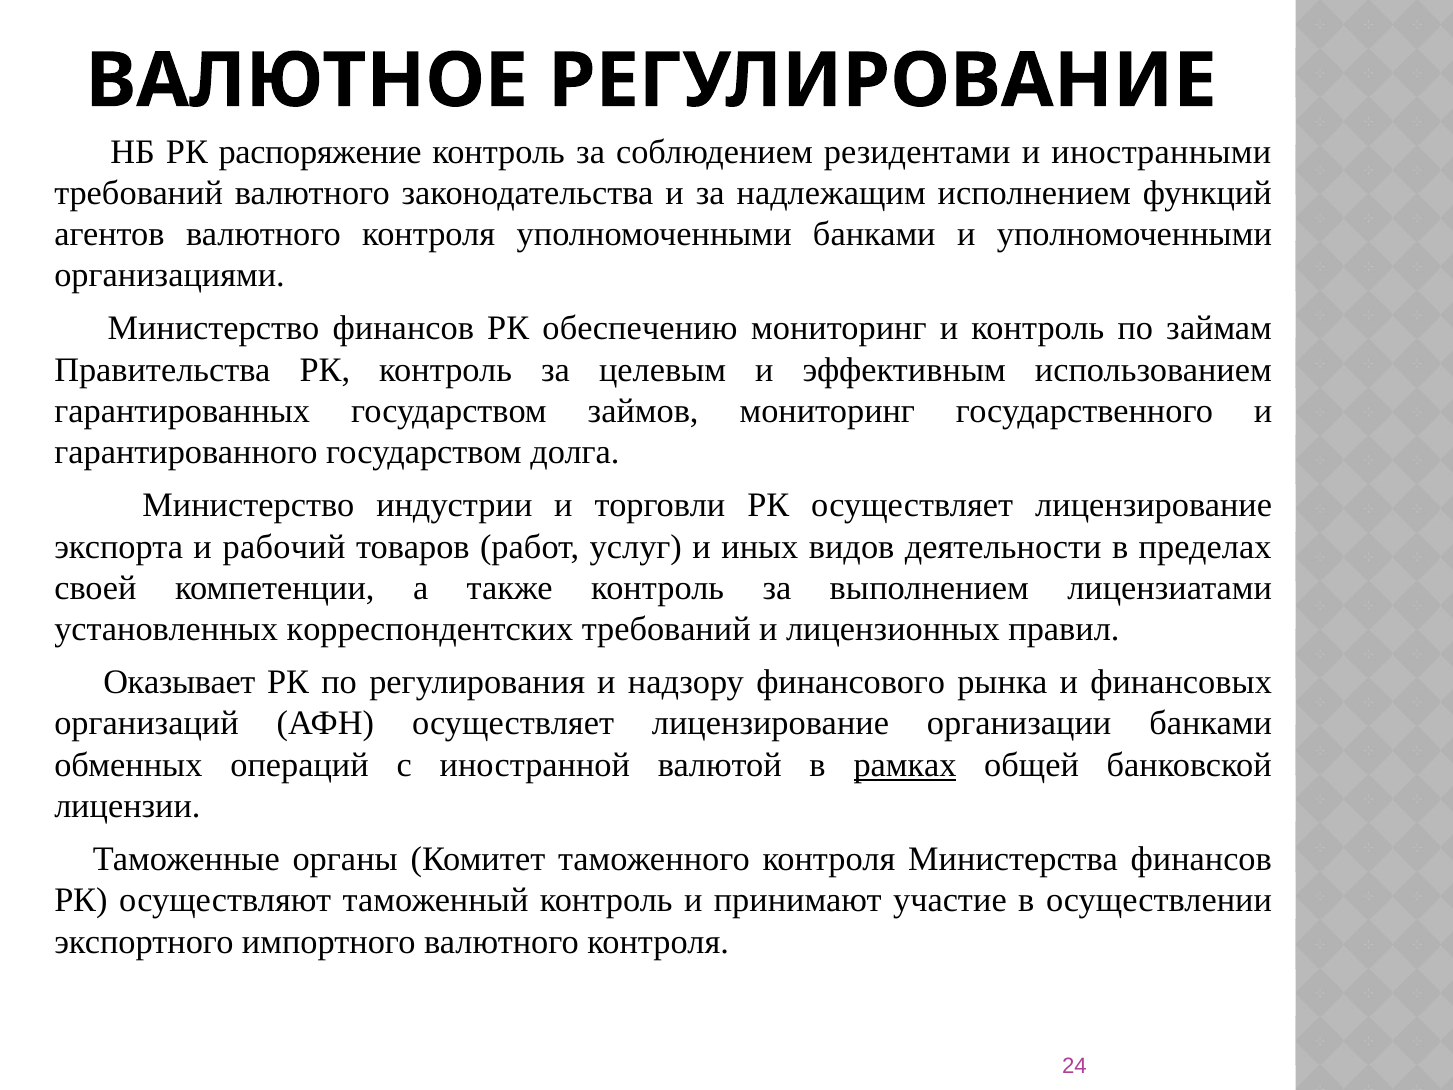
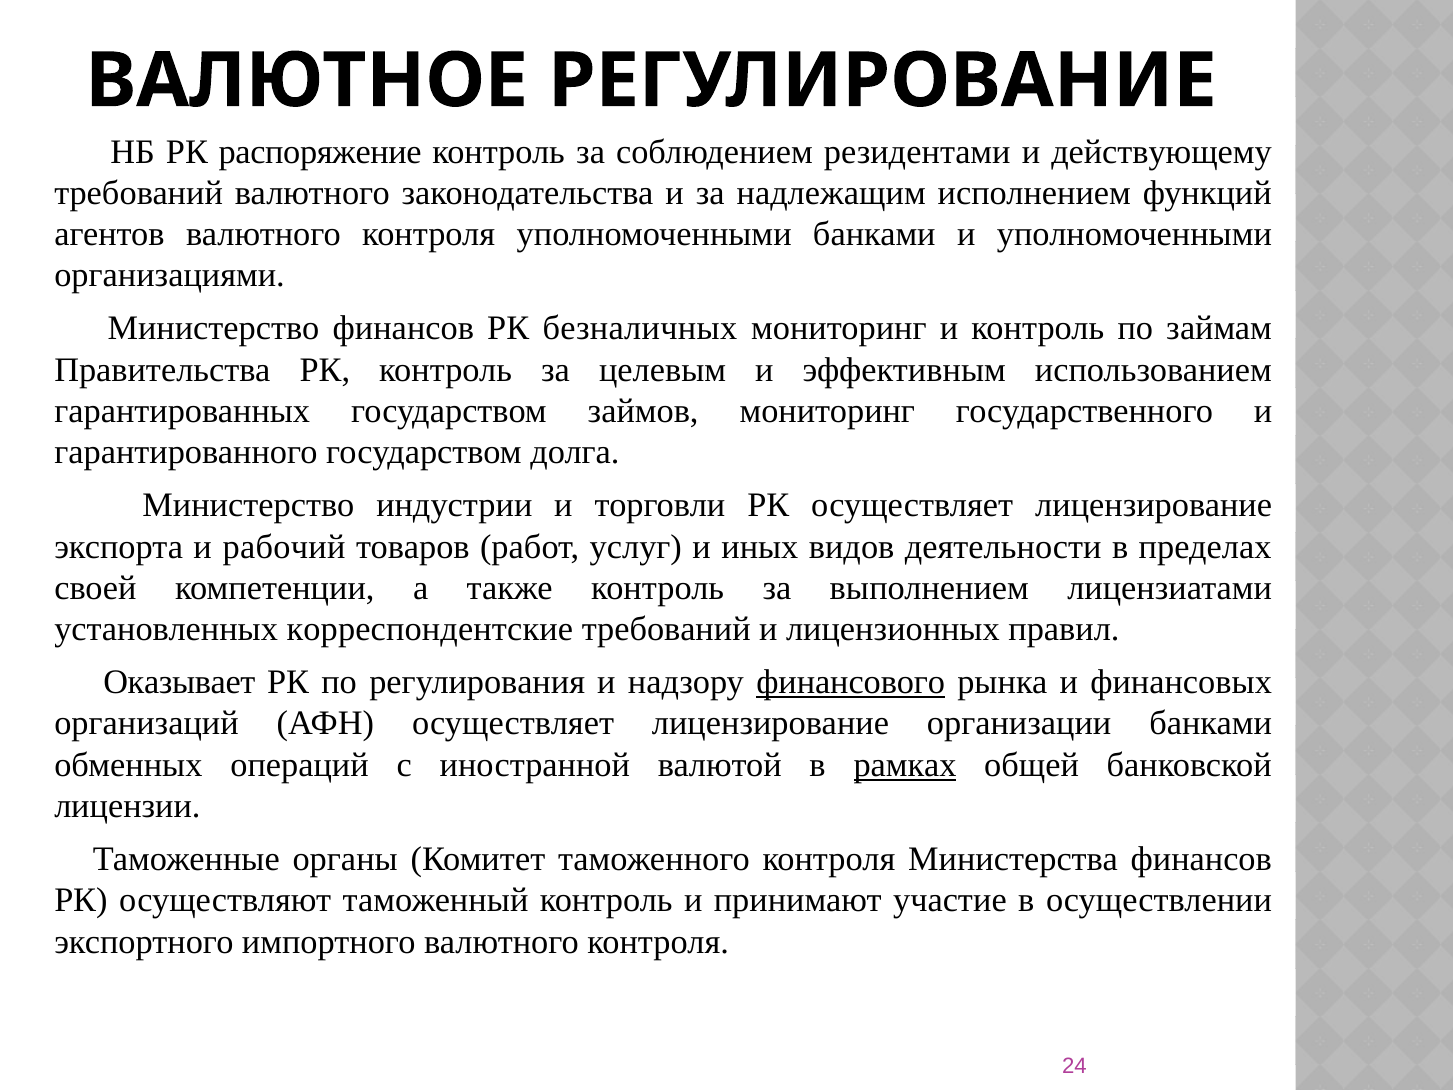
иностранными: иностранными -> действующему (1162, 152)
обеспечению: обеспечению -> безналичных (640, 329)
корреспондентских: корреспондентских -> корреспондентские (430, 629)
финансового underline: none -> present (851, 682)
